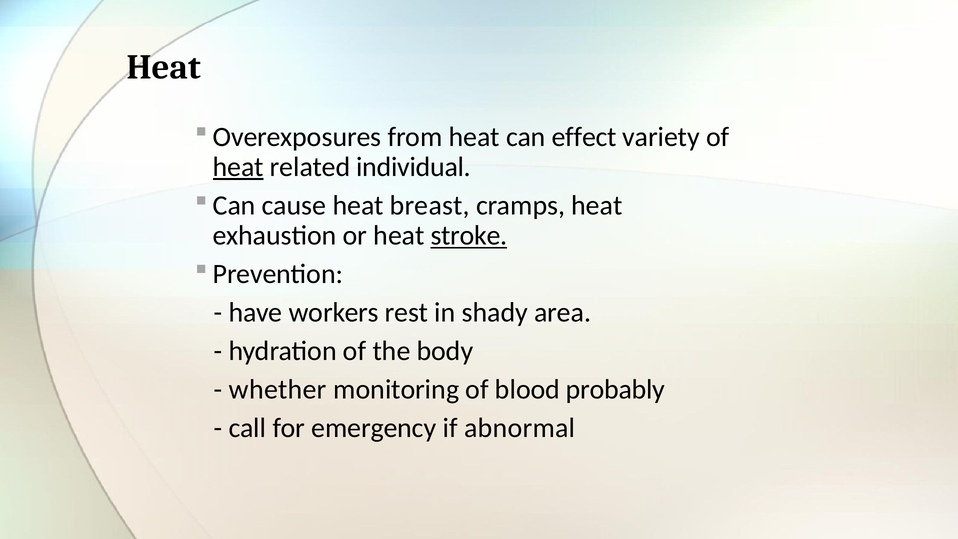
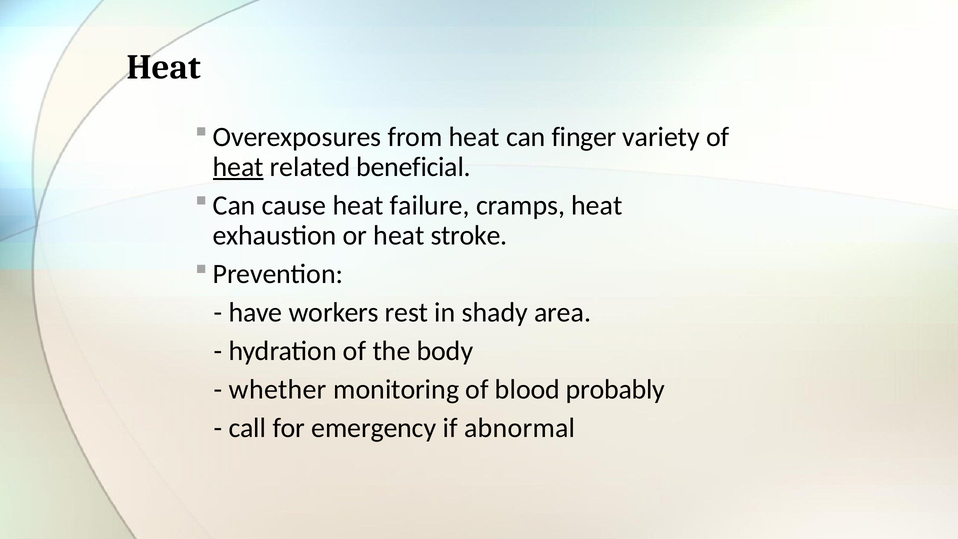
effect: effect -> finger (584, 137)
individual: individual -> beneficial (414, 167)
breast: breast -> failure (430, 205)
stroke underline: present -> none (469, 236)
